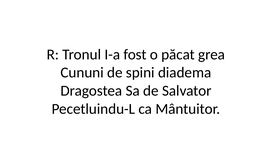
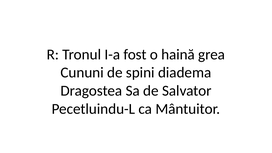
păcat: păcat -> haină (178, 54)
